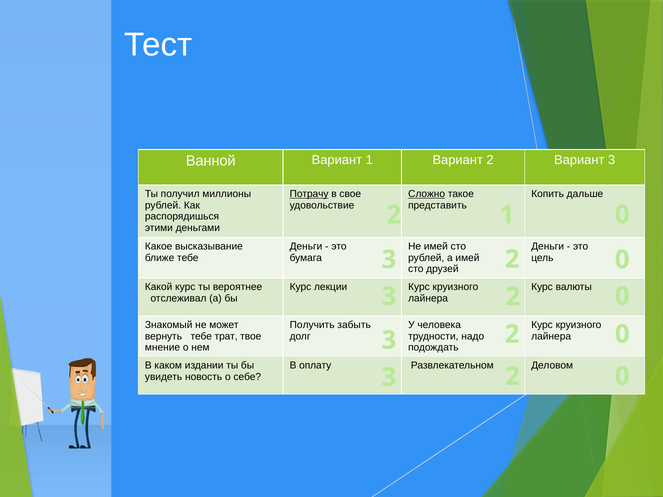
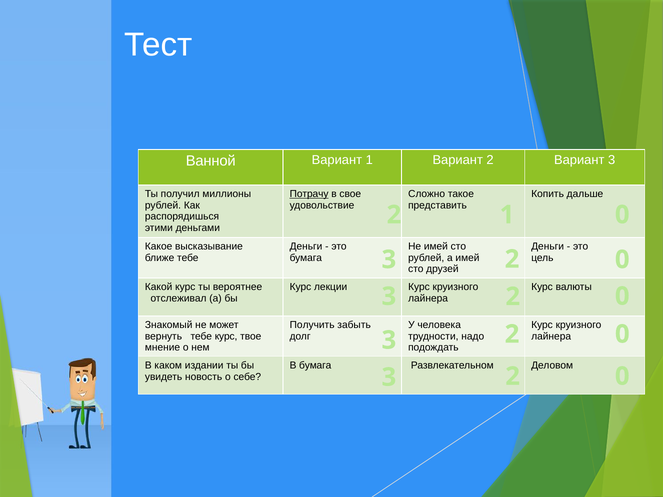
Сложно underline: present -> none (427, 194)
тебе трат: трат -> курс (226, 336)
В оплату: оплату -> бумага (315, 366)
